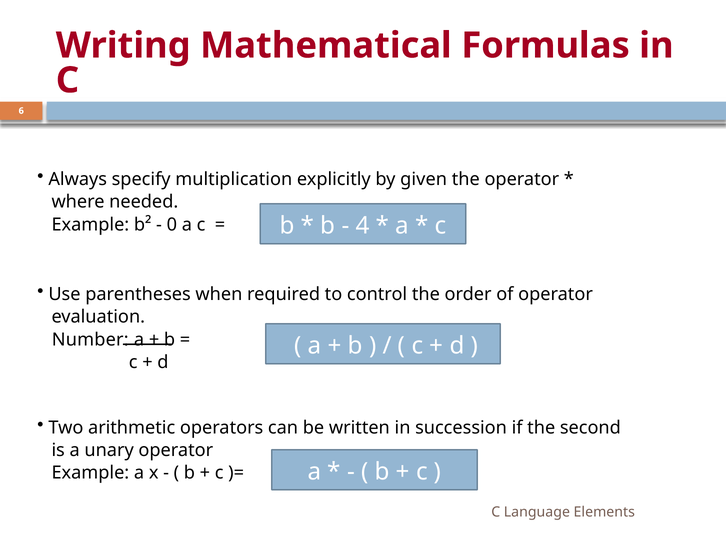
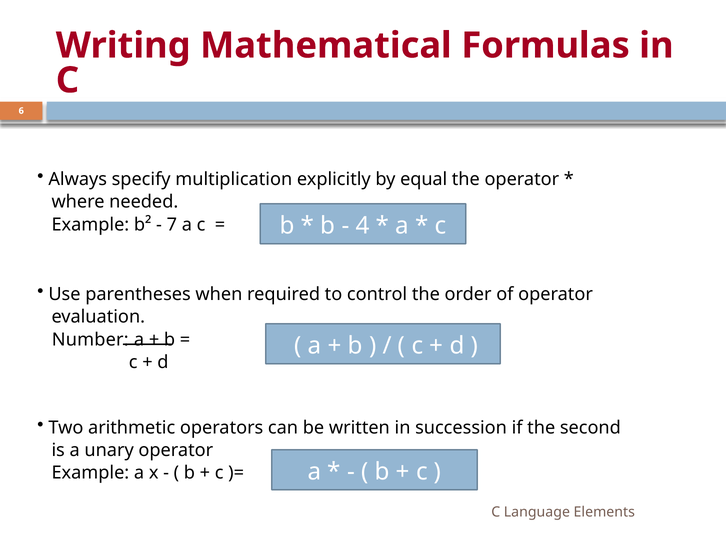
given: given -> equal (424, 179)
0: 0 -> 7 (172, 224)
